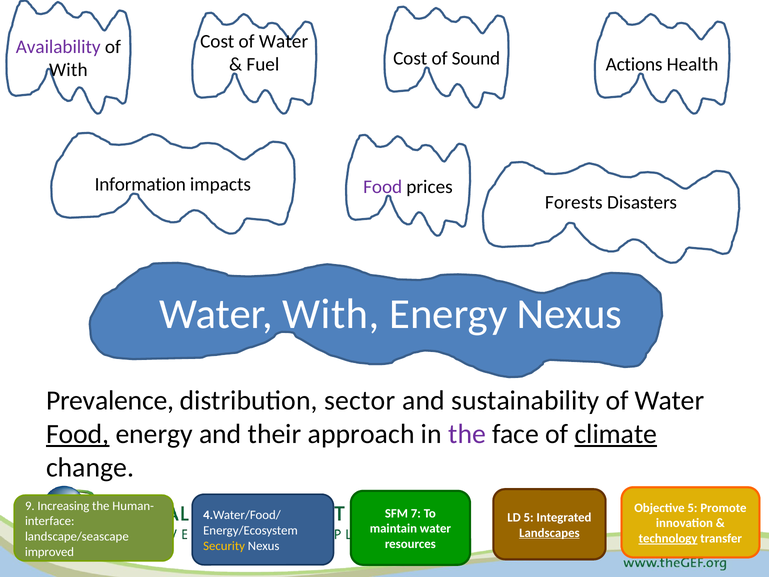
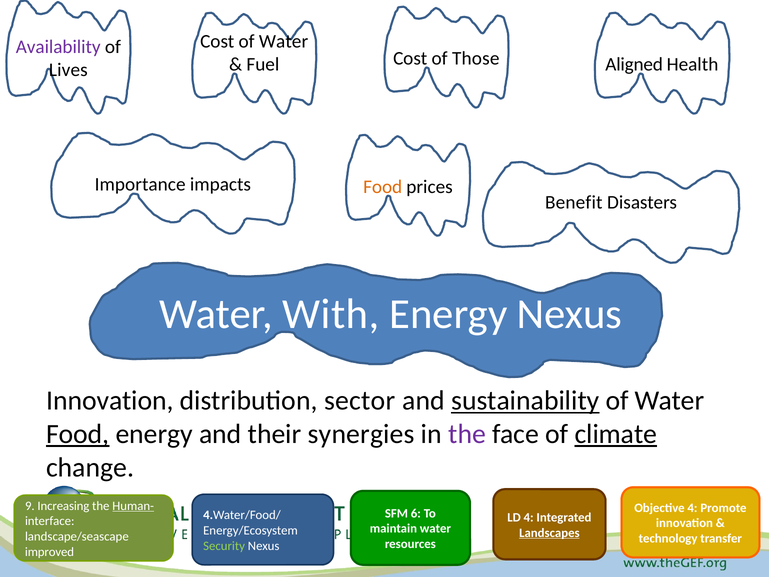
Sound: Sound -> Those (476, 58)
Actions: Actions -> Aligned (634, 65)
With: With -> Lives (68, 70)
Information: Information -> Importance (140, 185)
Food colour: purple -> orange (383, 187)
Forests: Forests -> Benefit (574, 202)
Prevalence: Prevalence -> Innovation (110, 401)
sustainability underline: none -> present (525, 401)
approach: approach -> synergies (361, 434)
Human- underline: none -> present (133, 506)
Objective 5: 5 -> 4 (693, 508)
7: 7 -> 6 (416, 513)
LD 5: 5 -> 4 (529, 517)
technology underline: present -> none (668, 538)
Security colour: yellow -> light green (224, 546)
